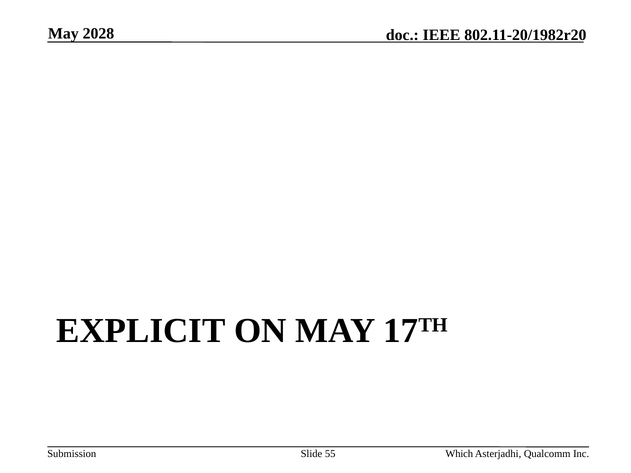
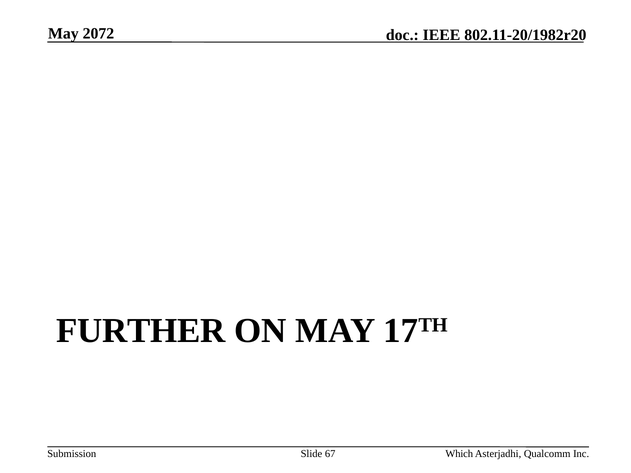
2028: 2028 -> 2072 (98, 33)
EXPLICIT: EXPLICIT -> FURTHER (141, 331)
55: 55 -> 67 (330, 454)
